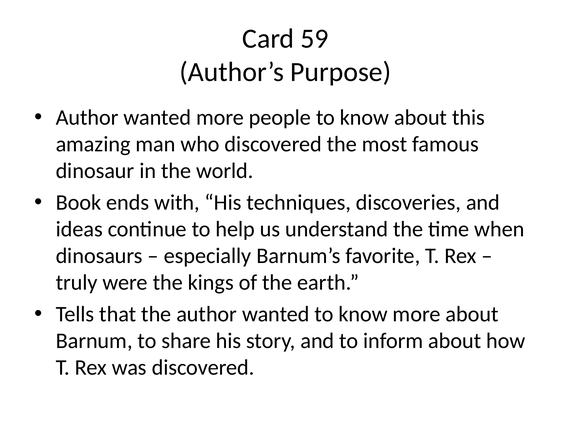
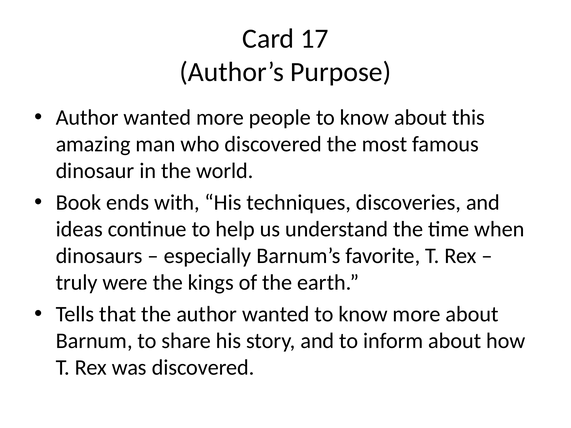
59: 59 -> 17 (315, 39)
